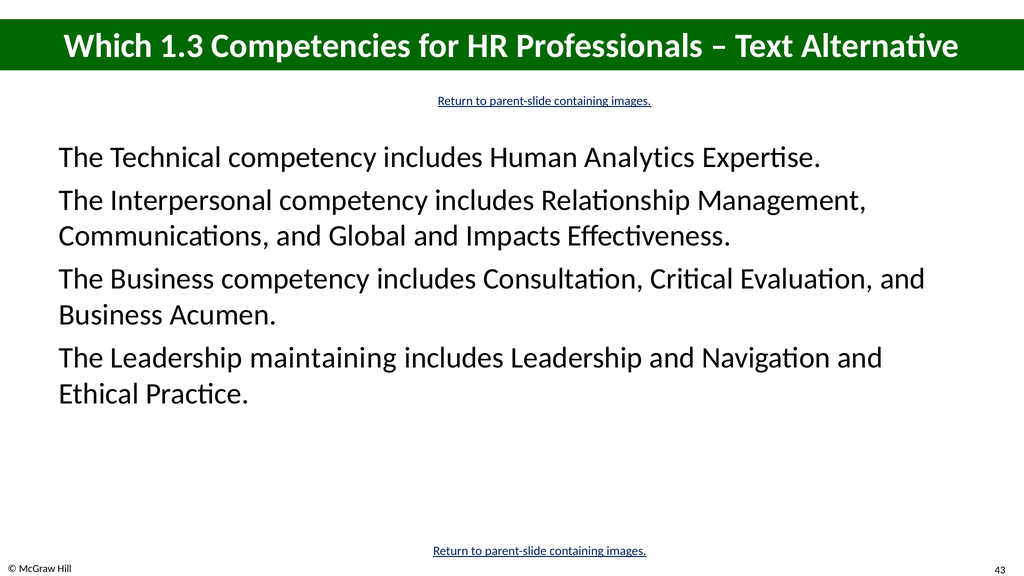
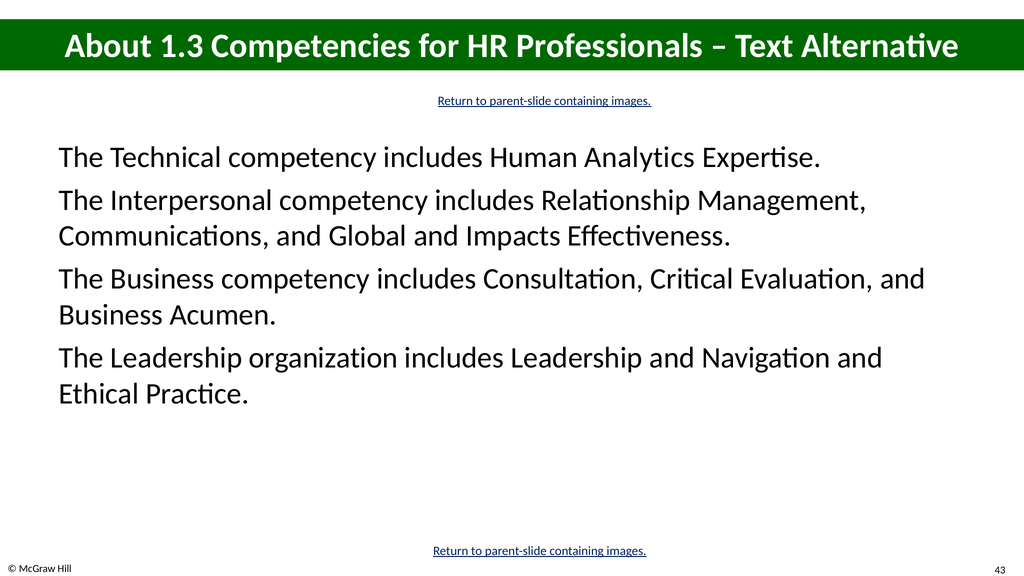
Which: Which -> About (108, 46)
maintaining: maintaining -> organization (323, 358)
